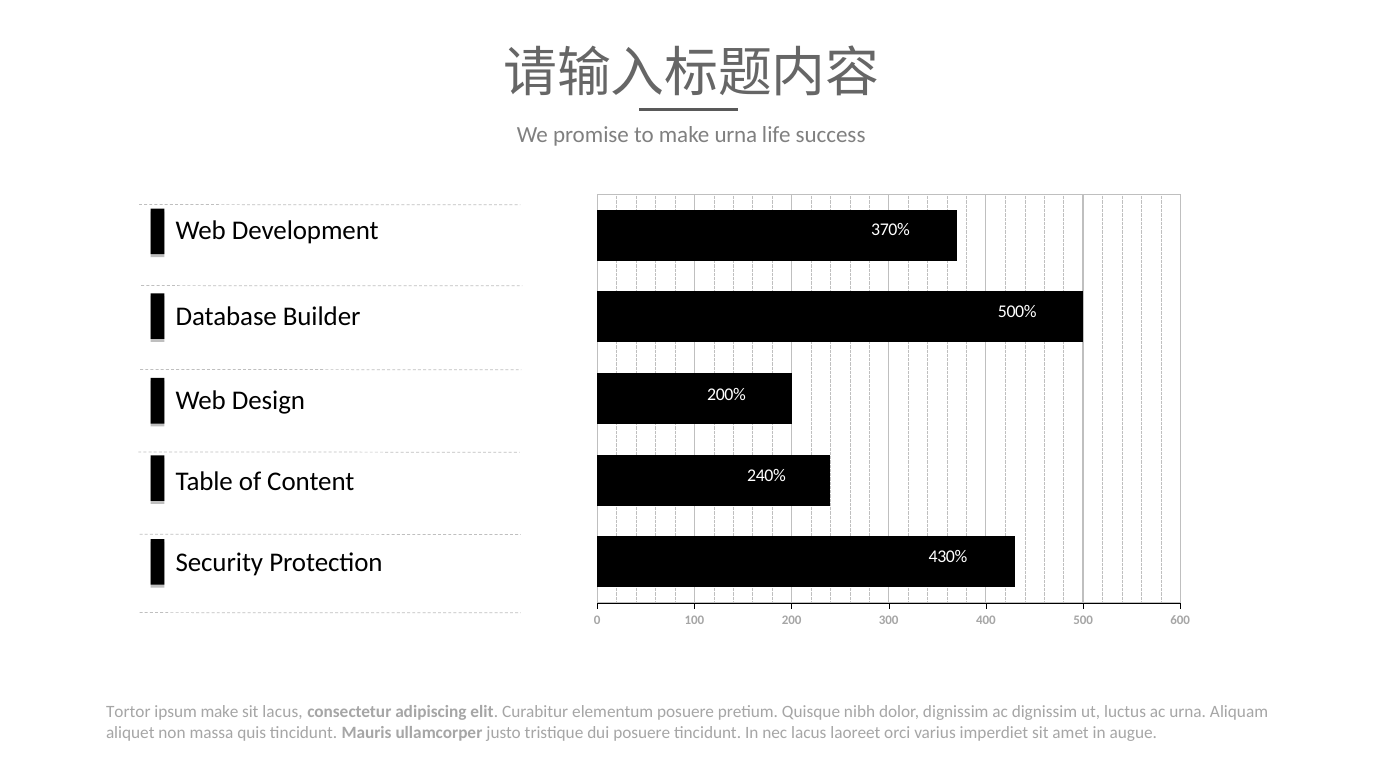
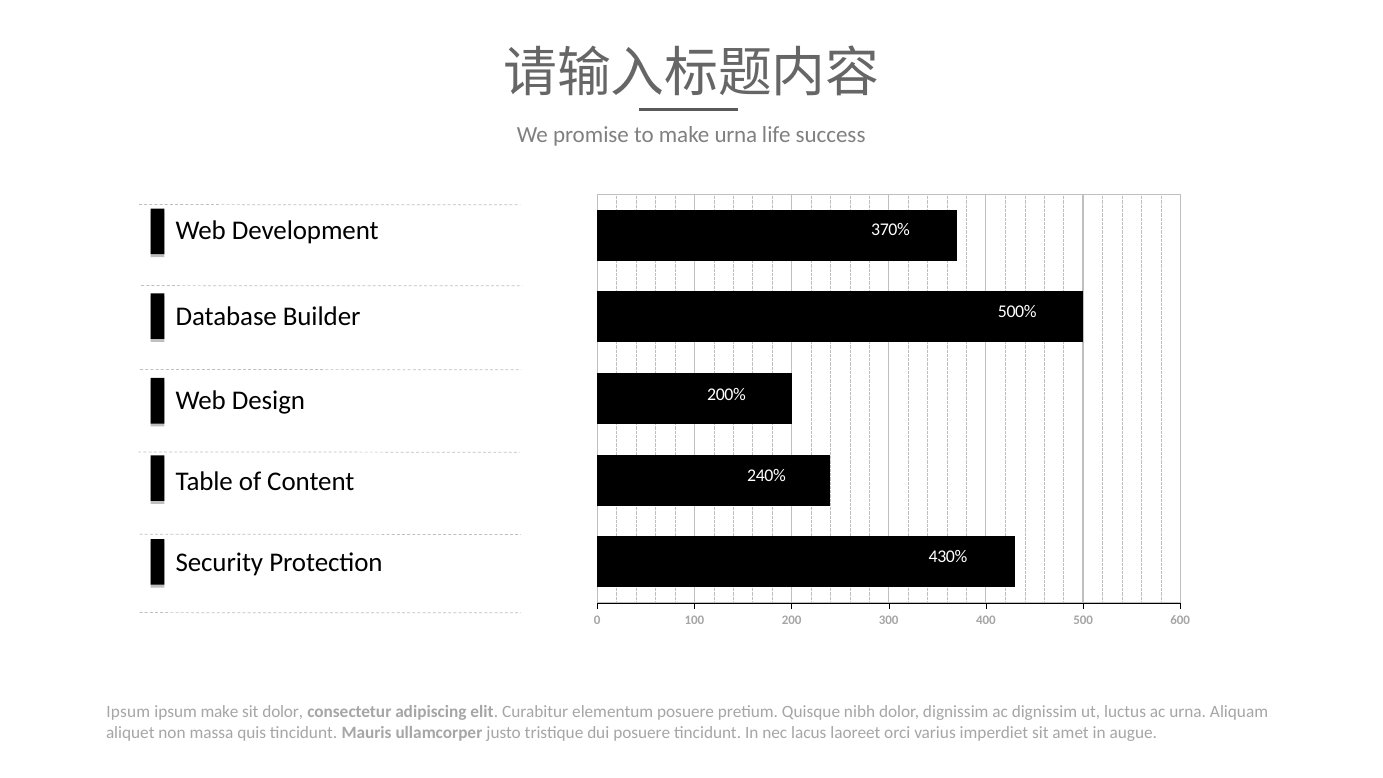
Tortor: Tortor -> Ipsum (128, 712)
sit lacus: lacus -> dolor (283, 712)
